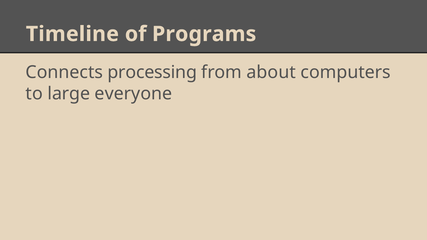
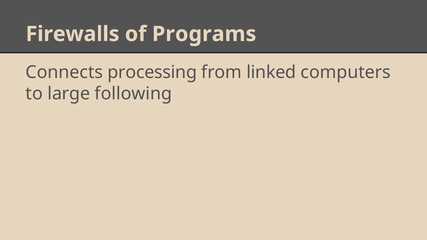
Timeline: Timeline -> Firewalls (73, 34)
about: about -> linked (271, 72)
everyone: everyone -> following (133, 94)
